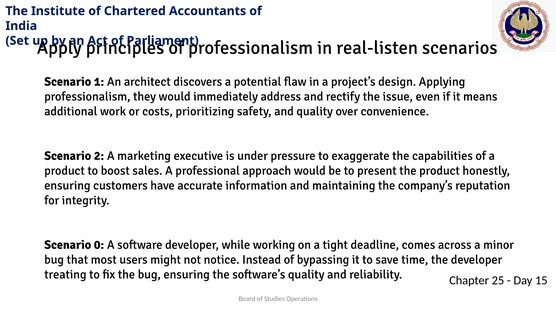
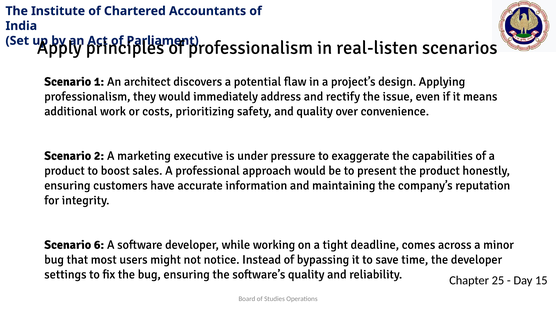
0: 0 -> 6 (99, 245)
treating: treating -> settings (65, 274)
